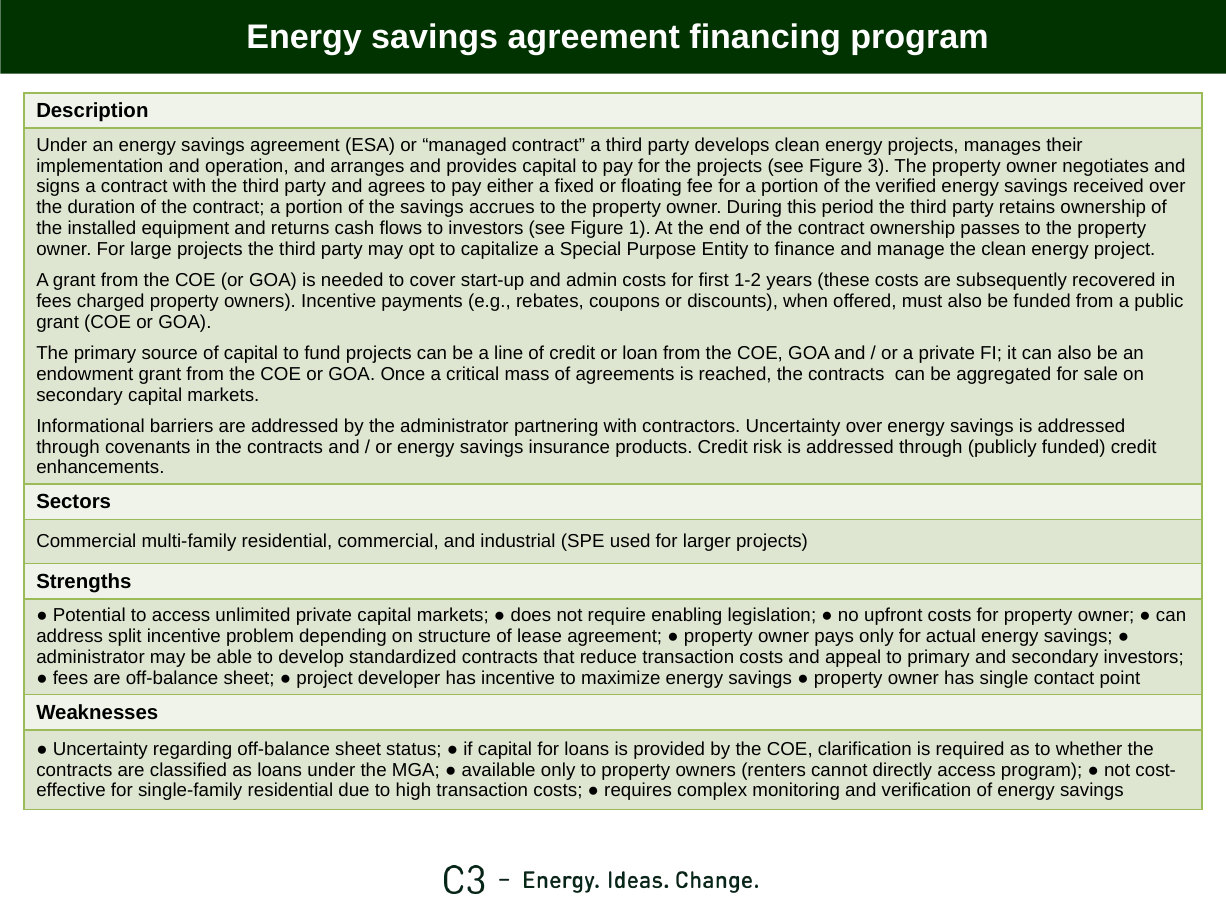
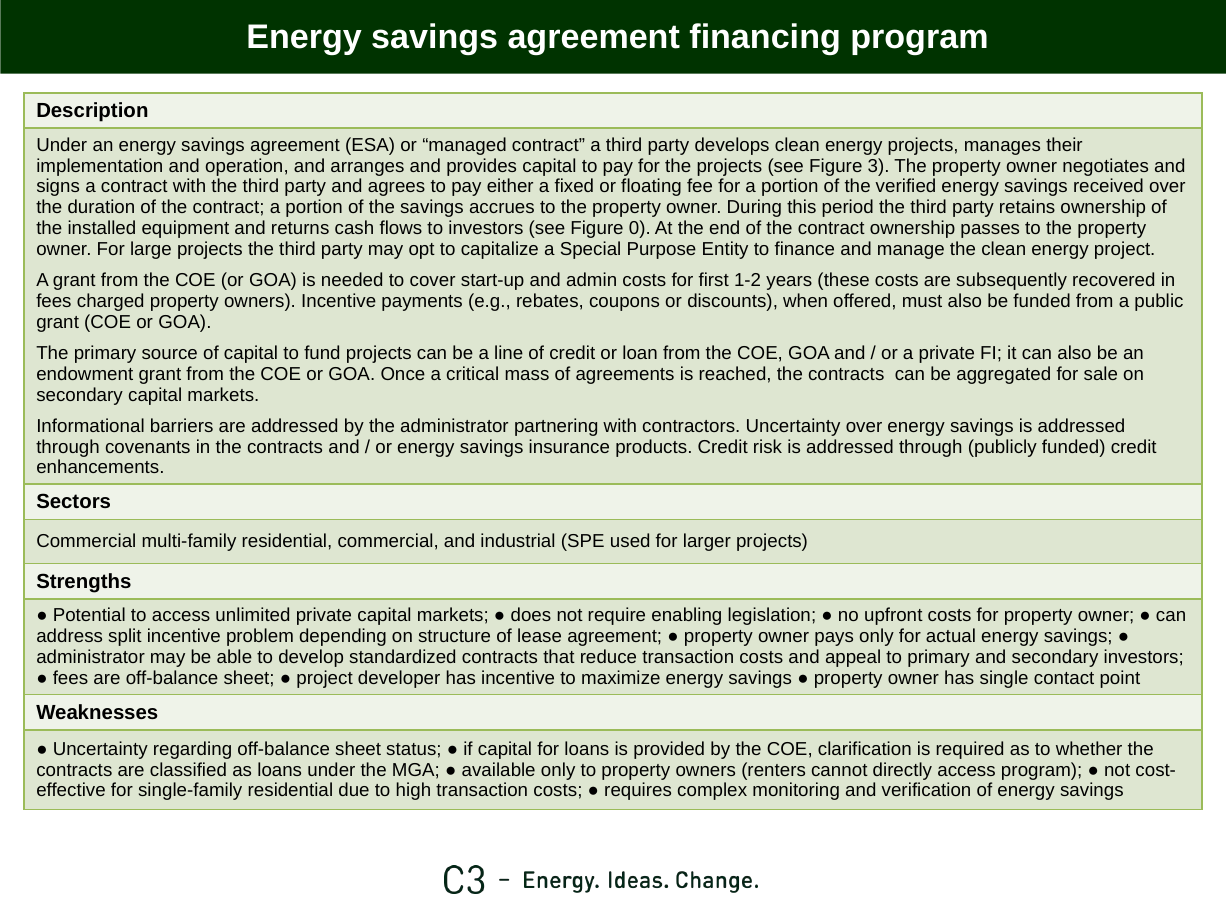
1: 1 -> 0 (640, 228)
